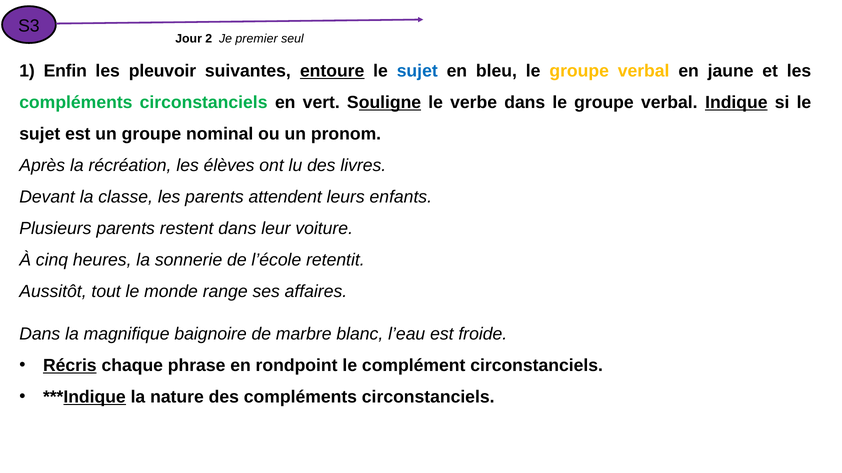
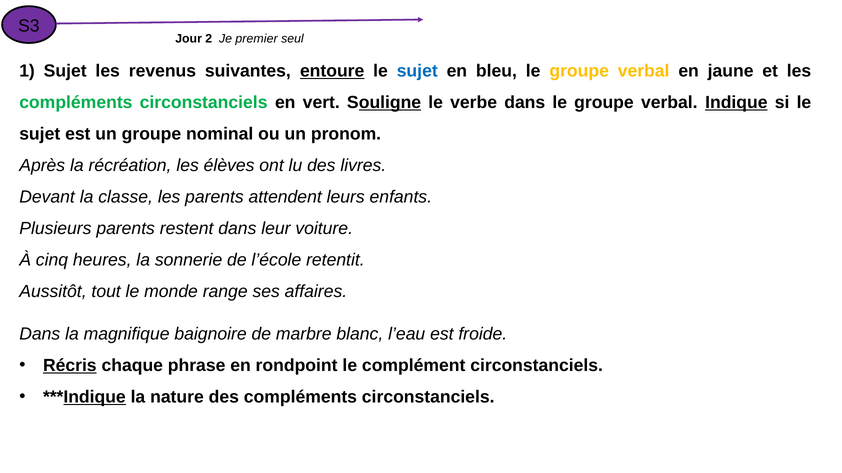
1 Enfin: Enfin -> Sujet (65, 71)
pleuvoir: pleuvoir -> revenus (162, 71)
